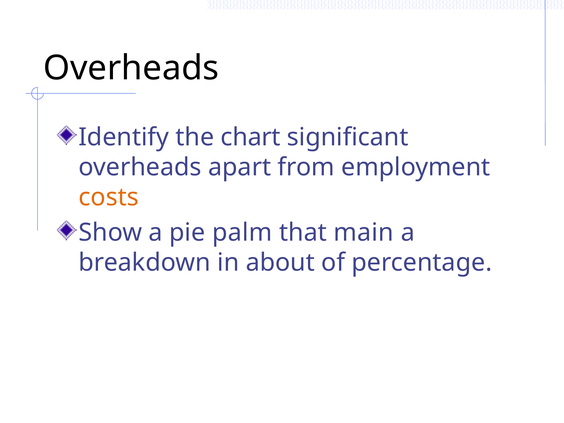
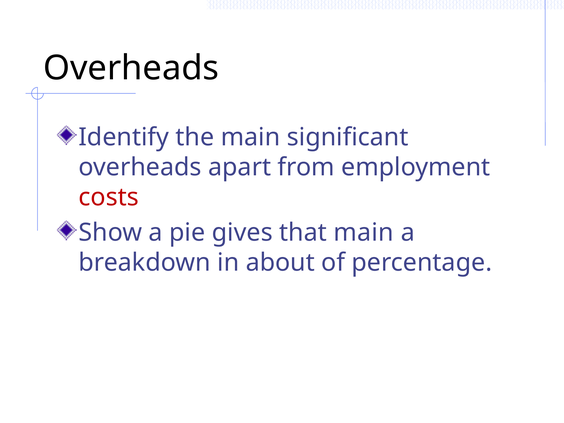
the chart: chart -> main (250, 137)
costs colour: orange -> red (109, 197)
palm: palm -> gives (242, 232)
